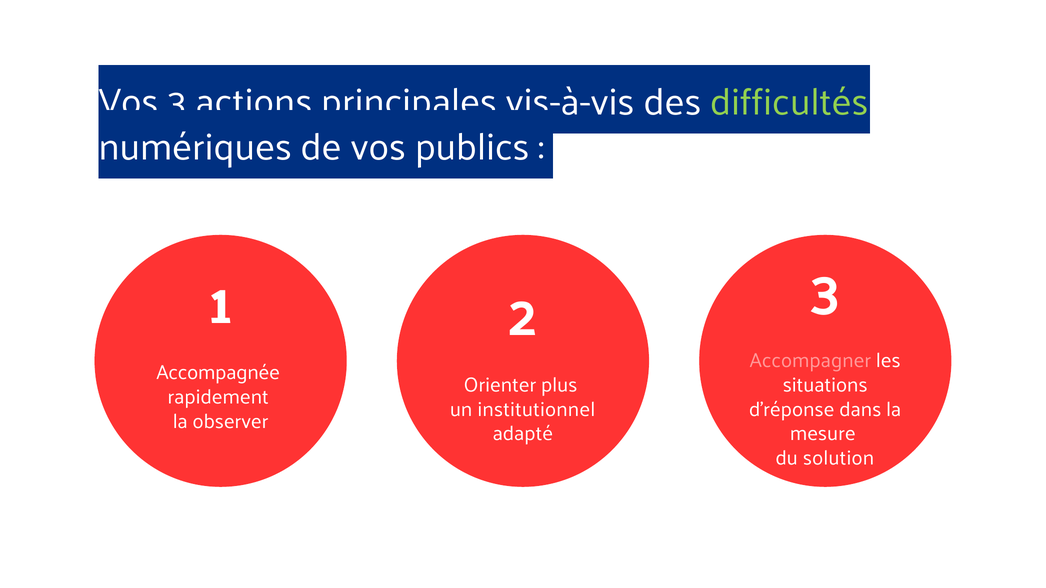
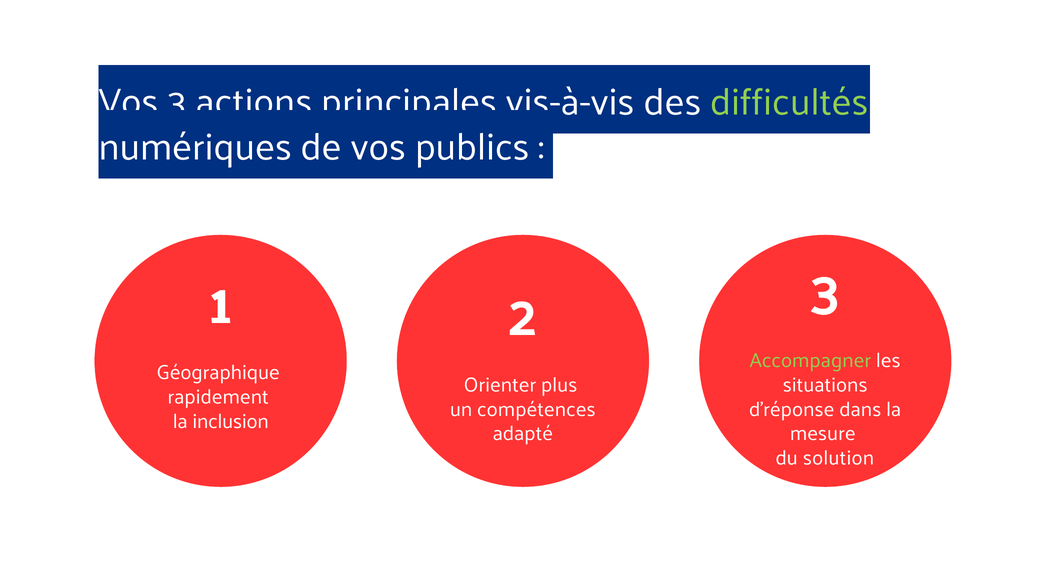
Accompagner colour: pink -> light green (810, 361)
Accompagnée: Accompagnée -> Géographique (218, 373)
institutionnel: institutionnel -> compétences (536, 410)
observer: observer -> inclusion (231, 422)
